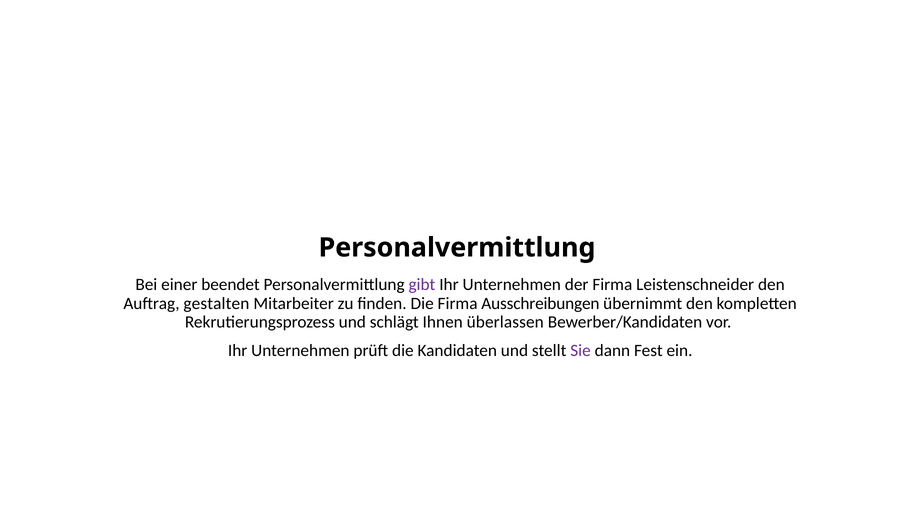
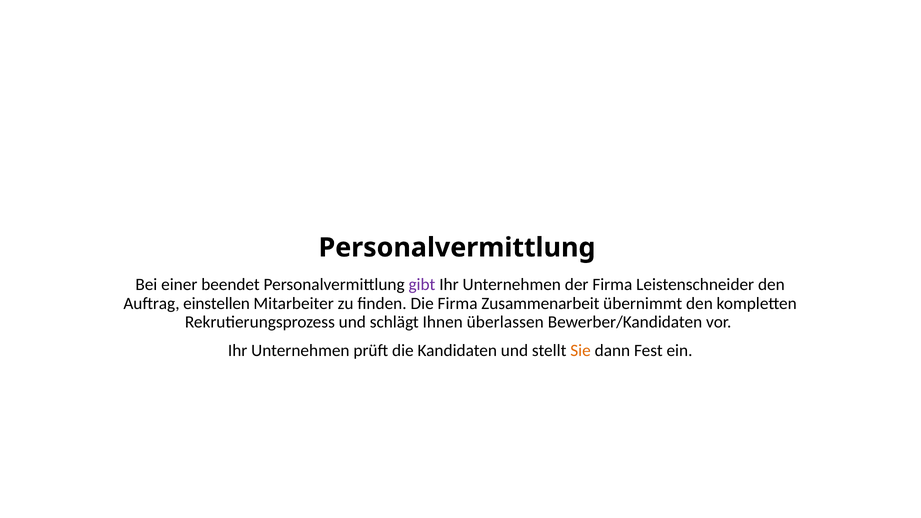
gestalten: gestalten -> einstellen (217, 303)
Ausschreibungen: Ausschreibungen -> Zusammenarbeit (540, 303)
Sie colour: purple -> orange (581, 350)
